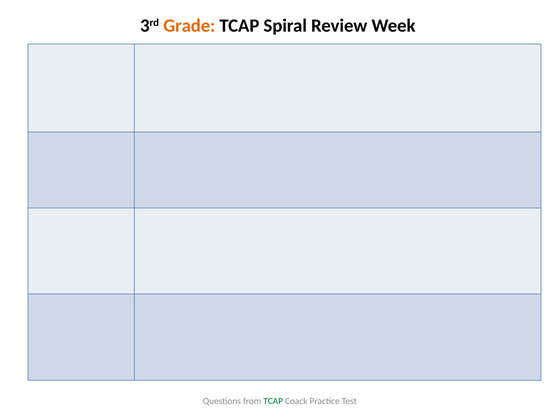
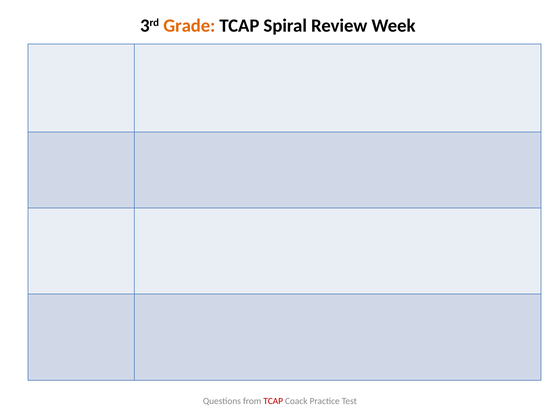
TCAP colour: green -> red (273, 401)
